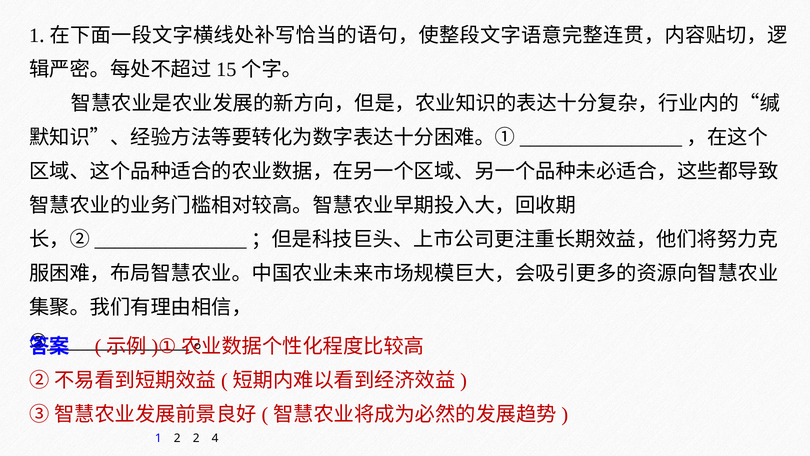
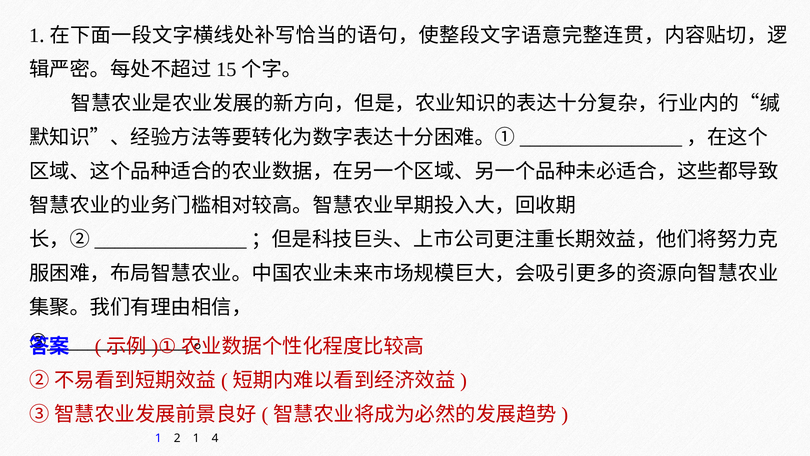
2 2: 2 -> 1 (196, 438)
